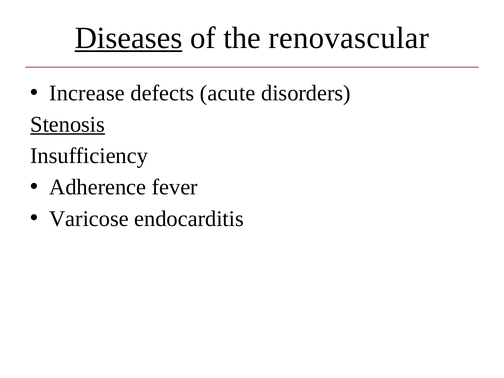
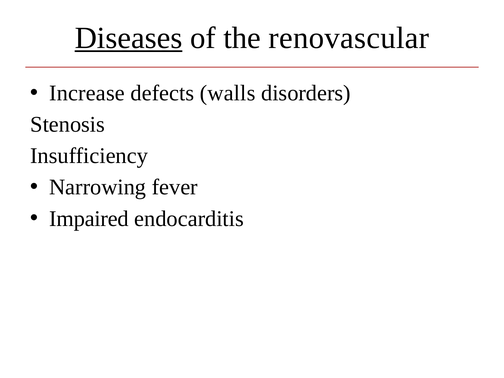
acute: acute -> walls (228, 93)
Stenosis underline: present -> none (68, 125)
Adherence: Adherence -> Narrowing (98, 187)
Varicose: Varicose -> Impaired (89, 219)
